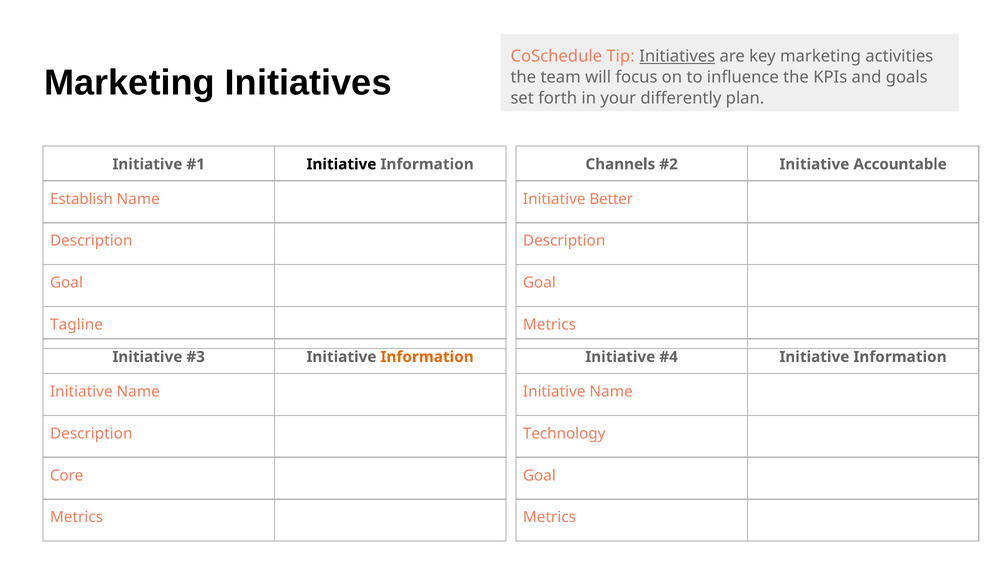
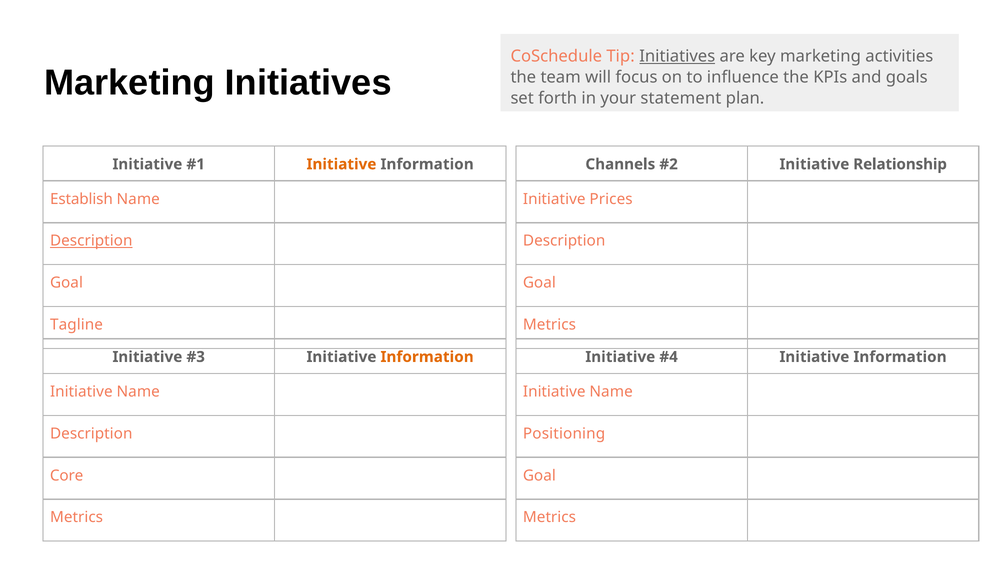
differently: differently -> statement (681, 98)
Initiative colour: black -> orange (341, 164)
Accountable: Accountable -> Relationship (900, 164)
Better: Better -> Prices (611, 199)
Description underline: none -> present (91, 241)
Technology: Technology -> Positioning (564, 434)
